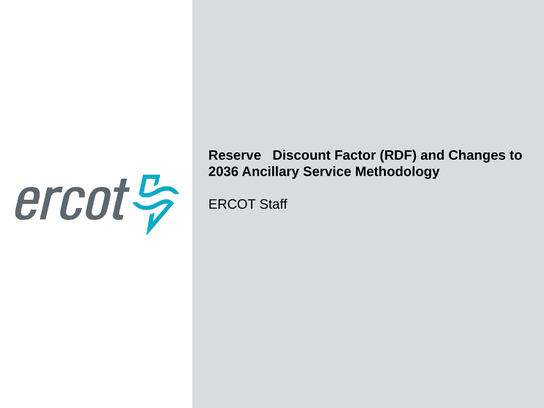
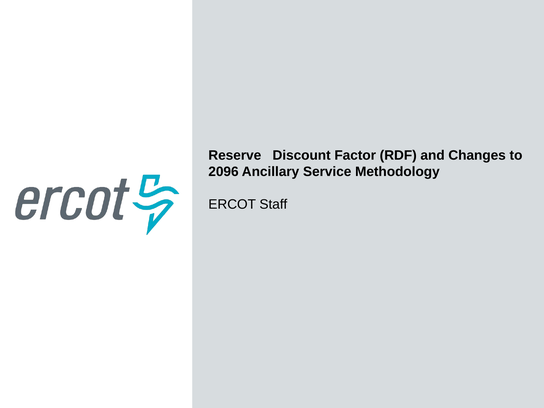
2036: 2036 -> 2096 (223, 172)
